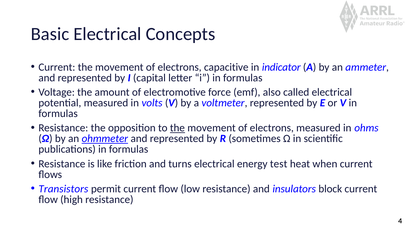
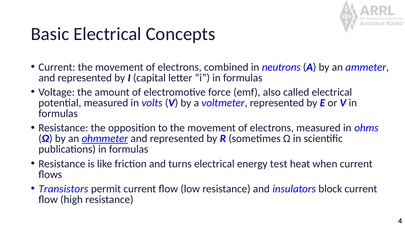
capacitive: capacitive -> combined (226, 67)
indicator: indicator -> neutrons (281, 67)
the underline: present -> none (177, 128)
